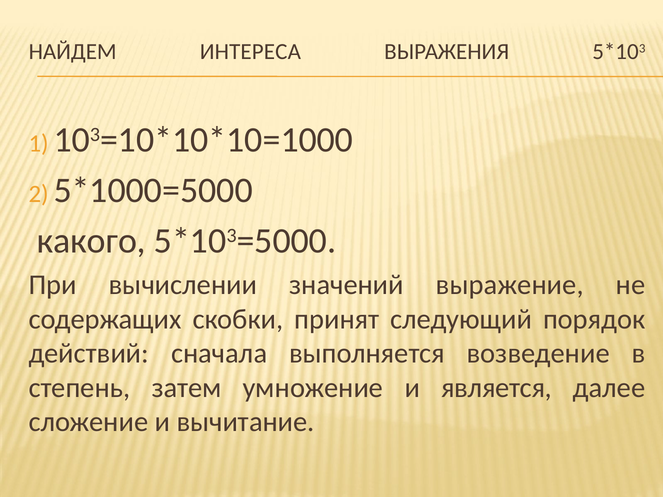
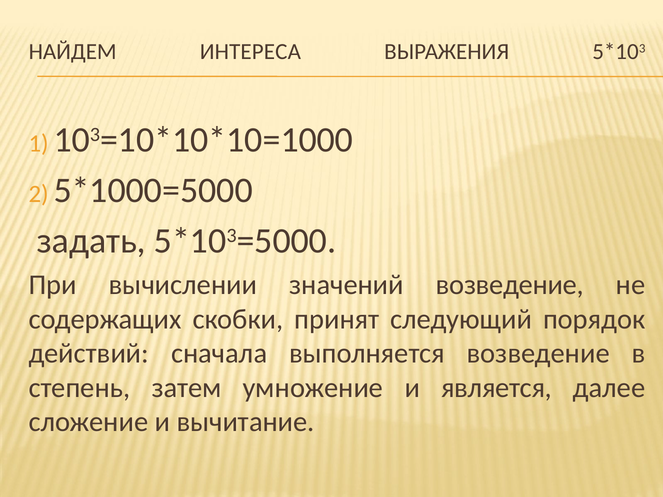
какого: какого -> задать (91, 241)
значений выражение: выражение -> возведение (510, 285)
